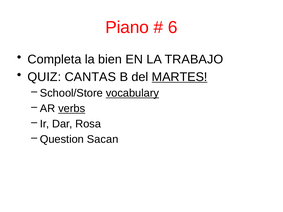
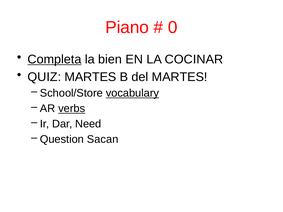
6: 6 -> 0 (173, 27)
Completa underline: none -> present (55, 59)
TRABAJO: TRABAJO -> COCINAR (194, 59)
QUIZ CANTAS: CANTAS -> MARTES (90, 77)
MARTES underline: present -> none (180, 77)
Rosa: Rosa -> Need (88, 124)
